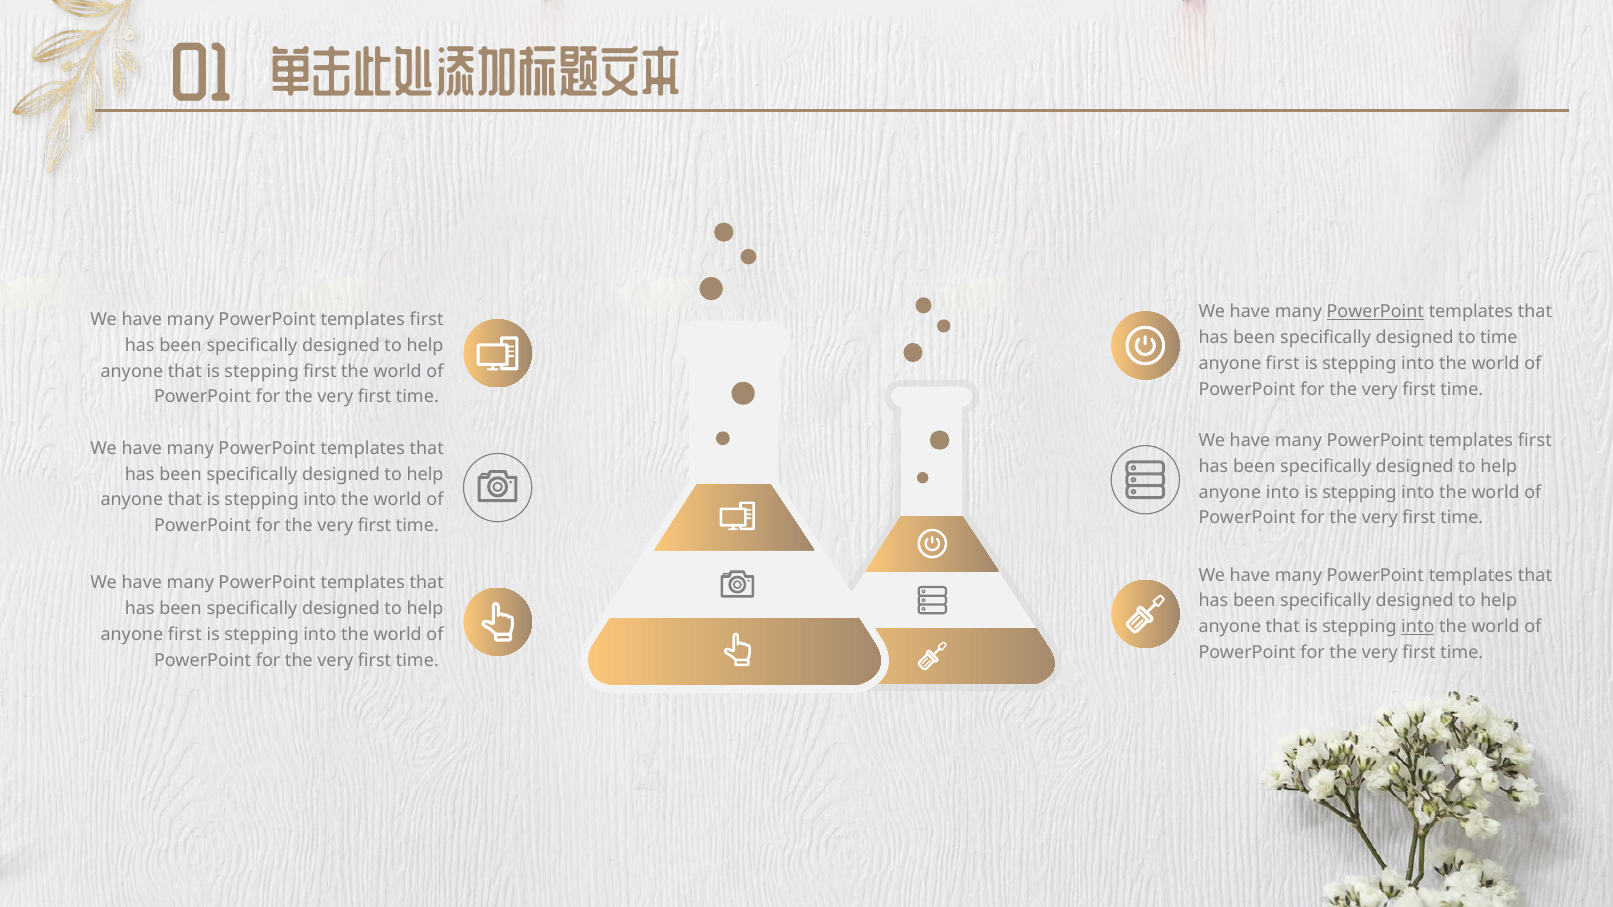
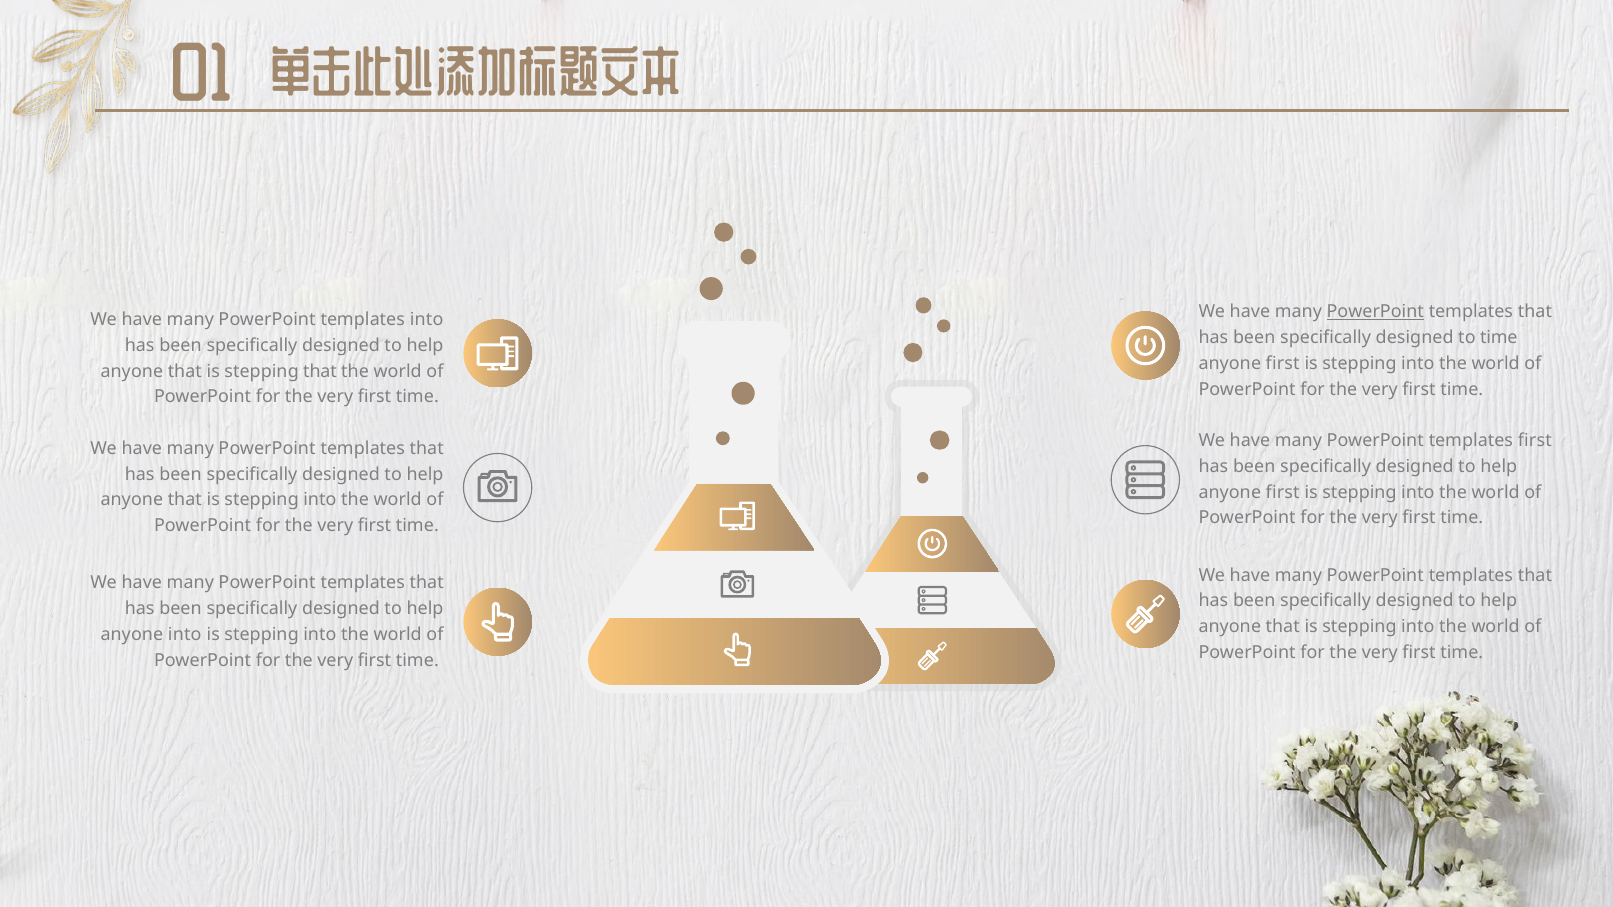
first: first -> into (427, 320)
stepping first: first -> that (320, 371)
into: into -> first (1283, 492)
into underline: present -> none (1418, 627)
first: first -> into (185, 635)
